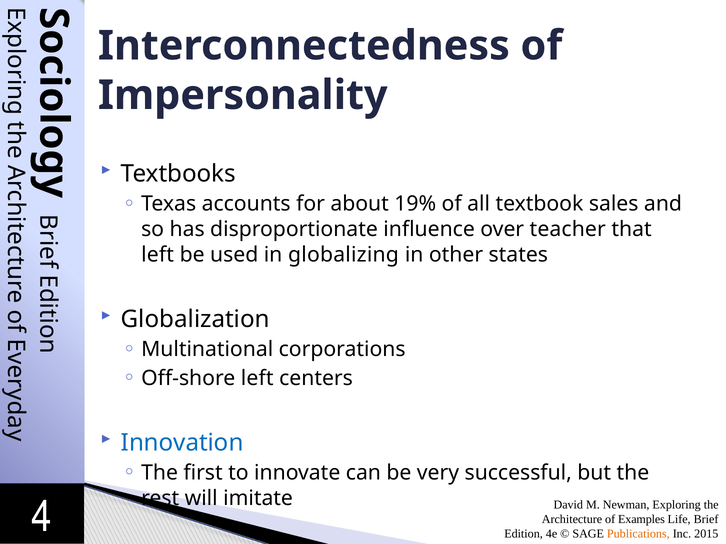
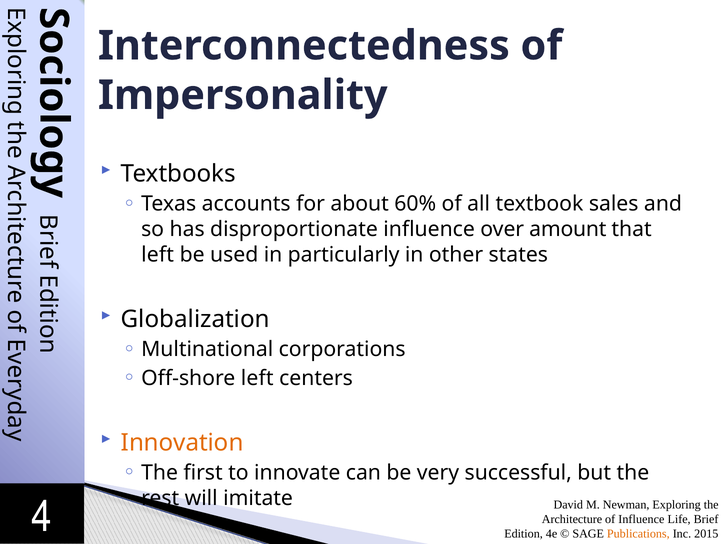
19%: 19% -> 60% (415, 204)
teacher: teacher -> amount (568, 230)
globalizing: globalizing -> particularly (344, 255)
Innovation colour: blue -> orange (182, 443)
of Examples: Examples -> Influence (641, 520)
